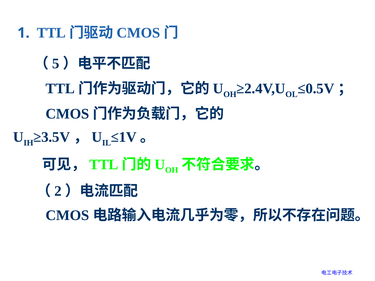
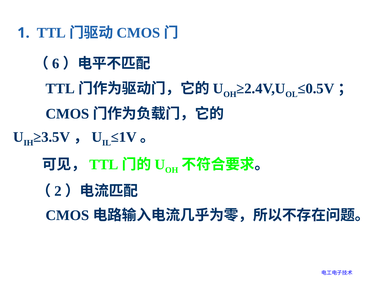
5: 5 -> 6 (56, 64)
